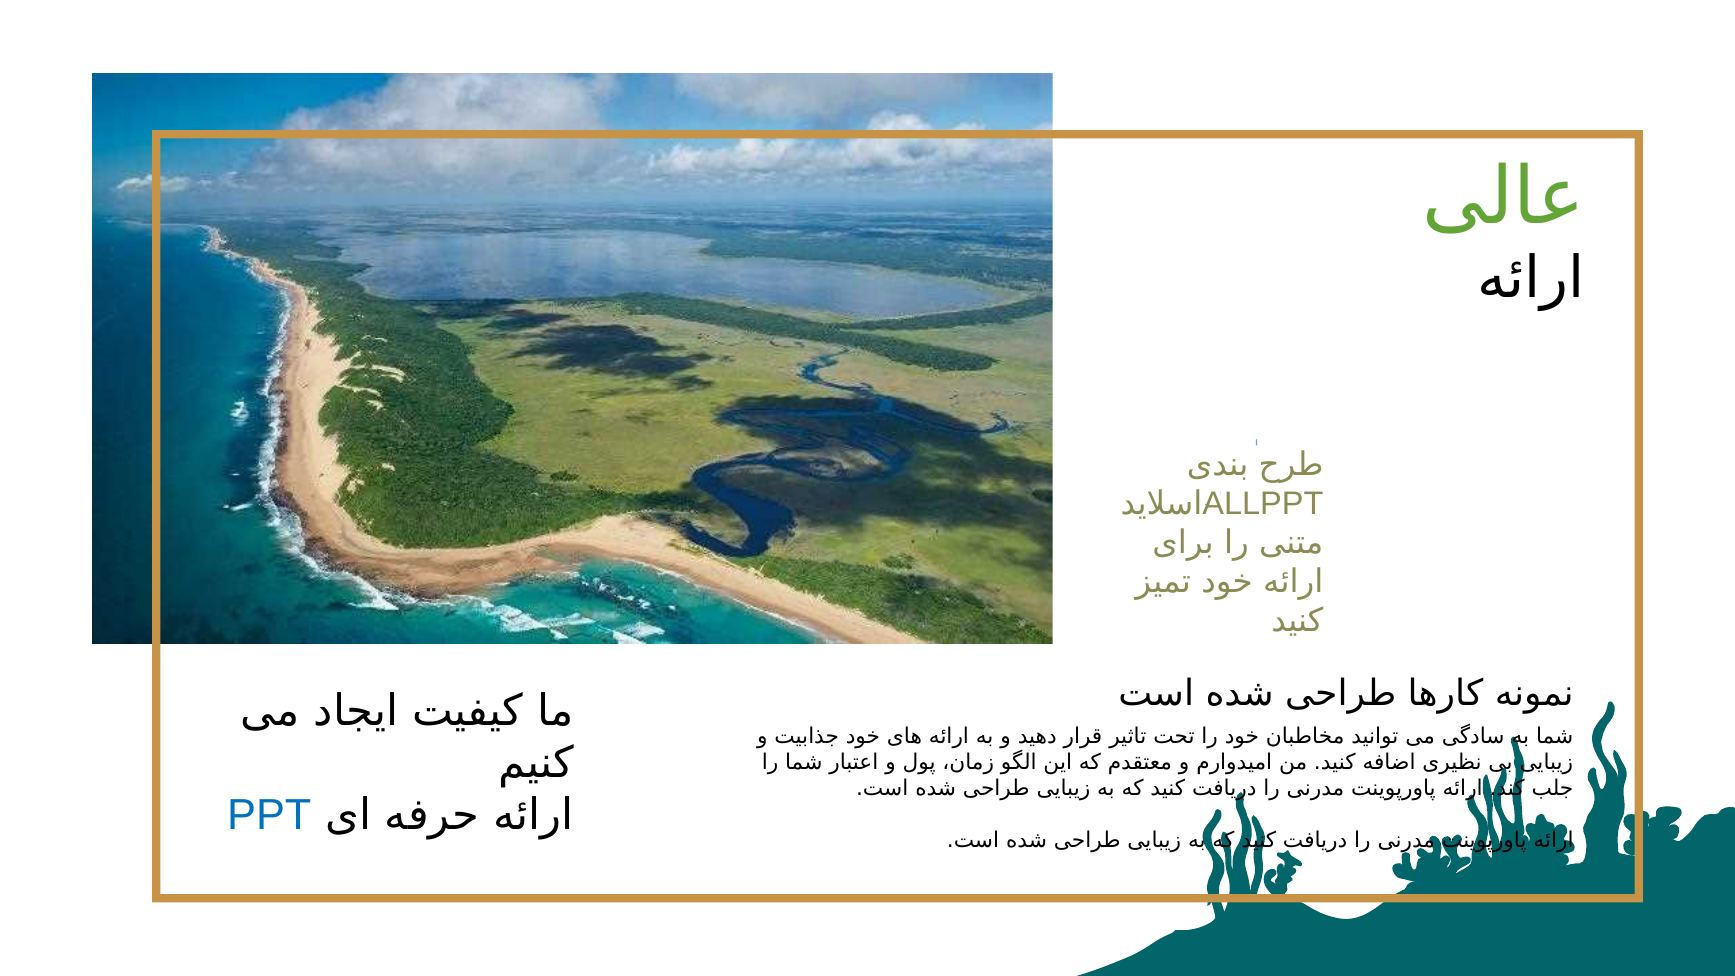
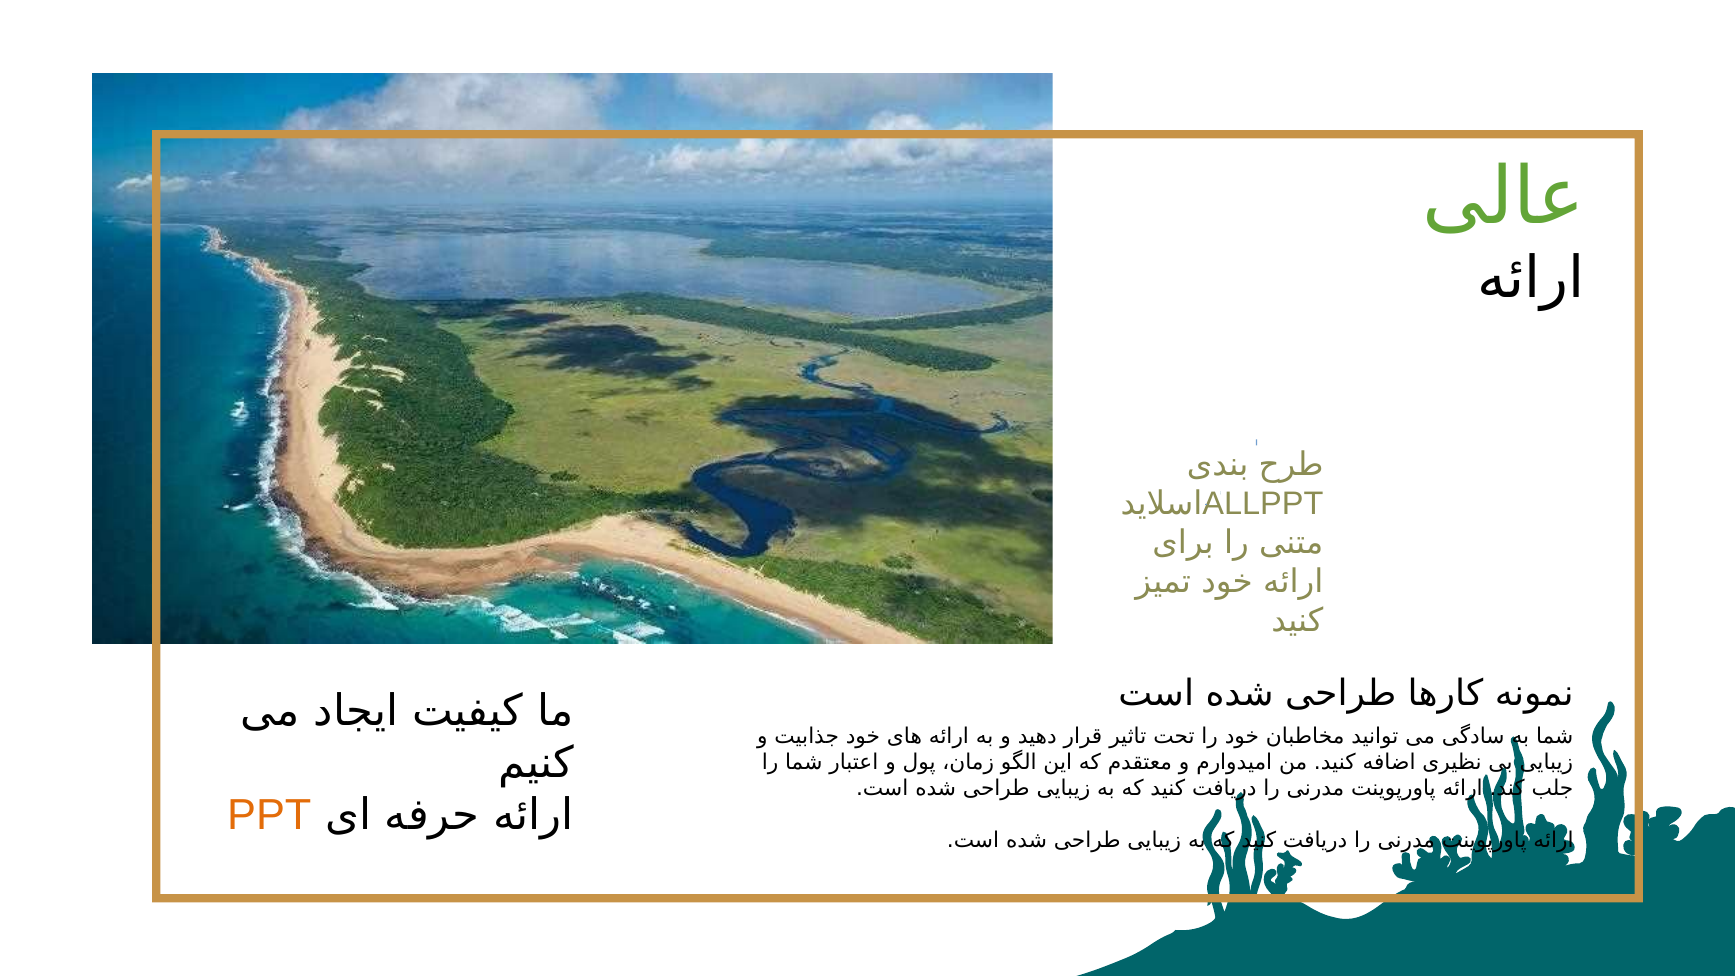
PPT colour: blue -> orange (269, 815)
